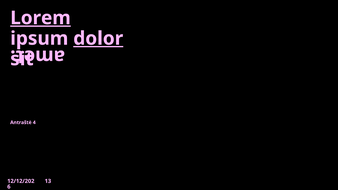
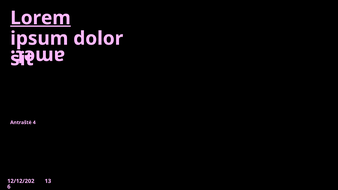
dolor underline: present -> none (98, 38)
